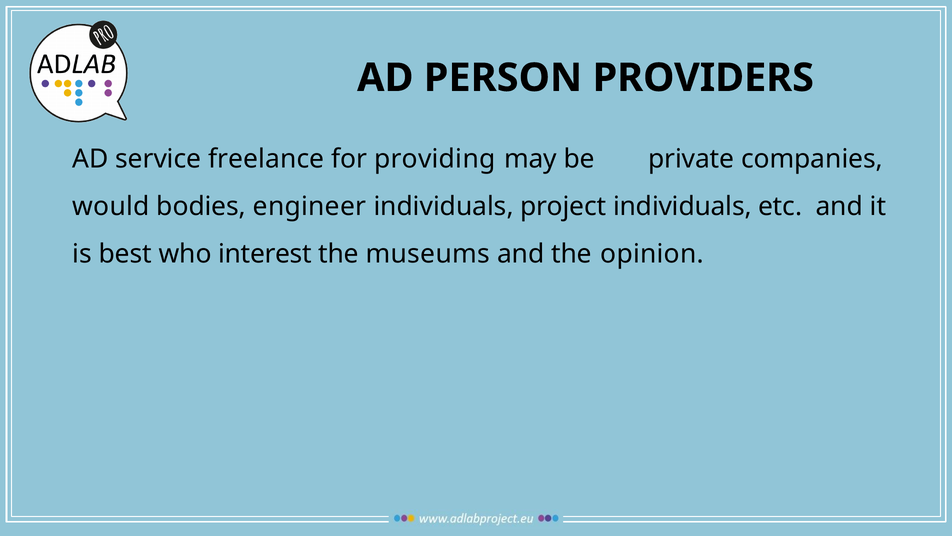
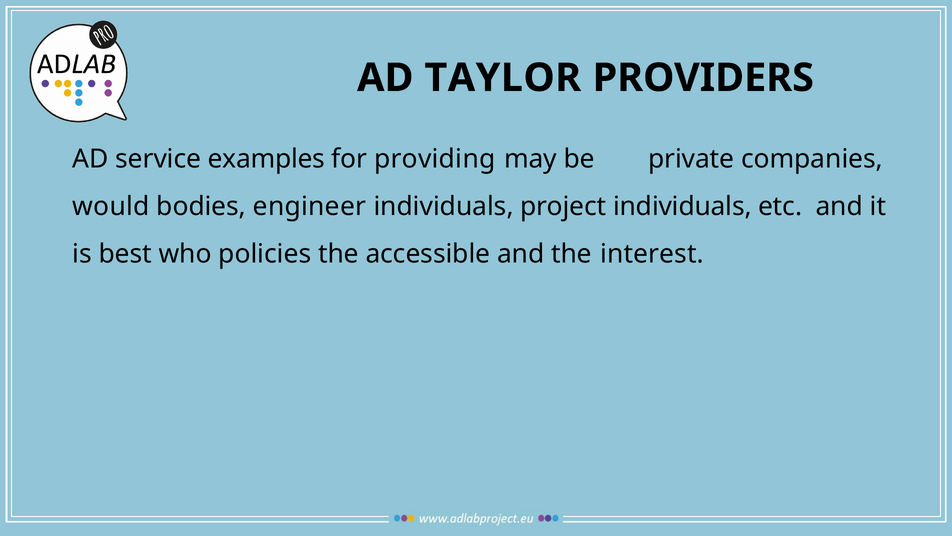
PERSON: PERSON -> TAYLOR (503, 78)
freelance: freelance -> examples (266, 159)
interest: interest -> policies (265, 254)
museums: museums -> accessible (428, 254)
opinion: opinion -> interest (652, 254)
